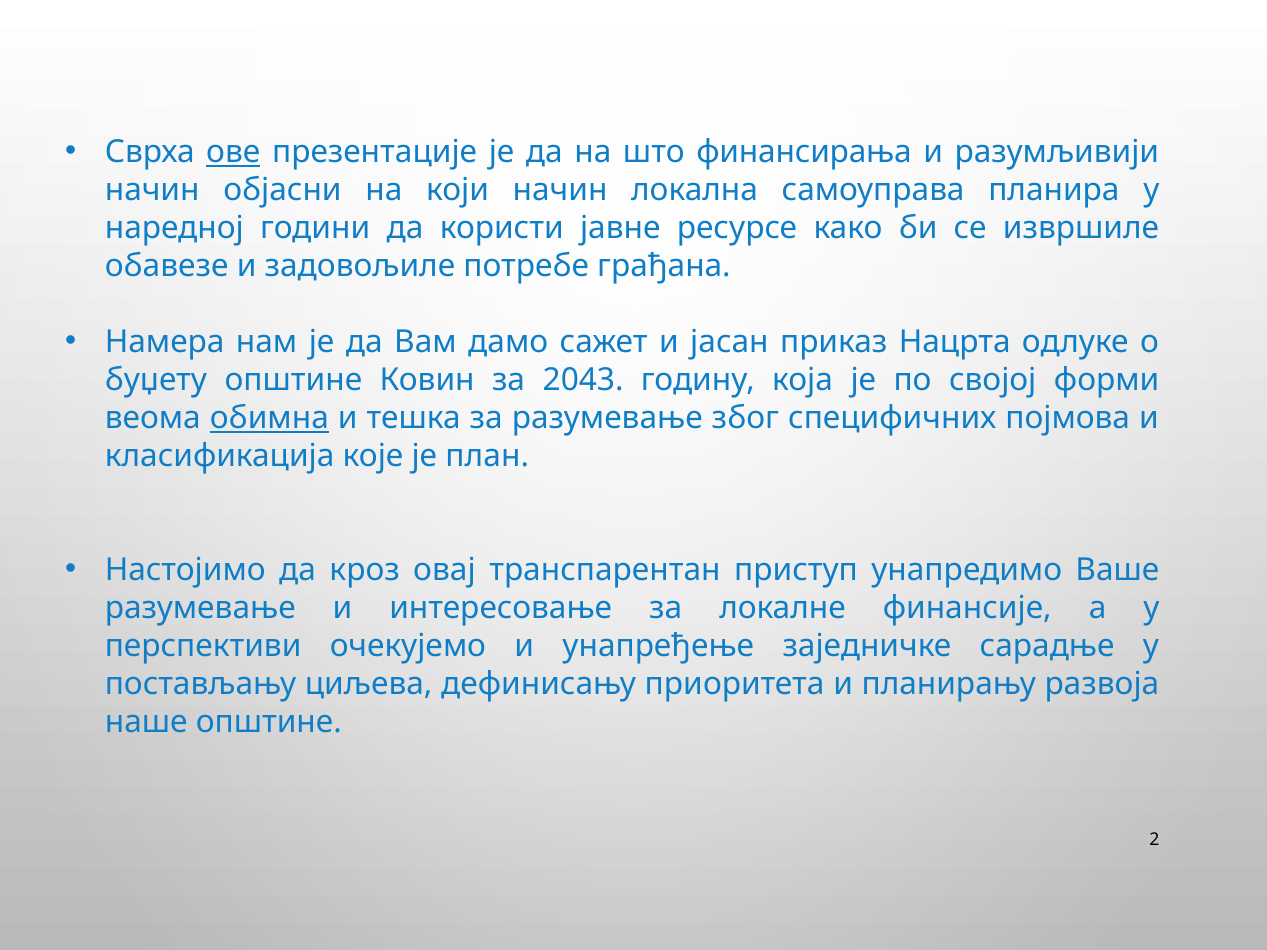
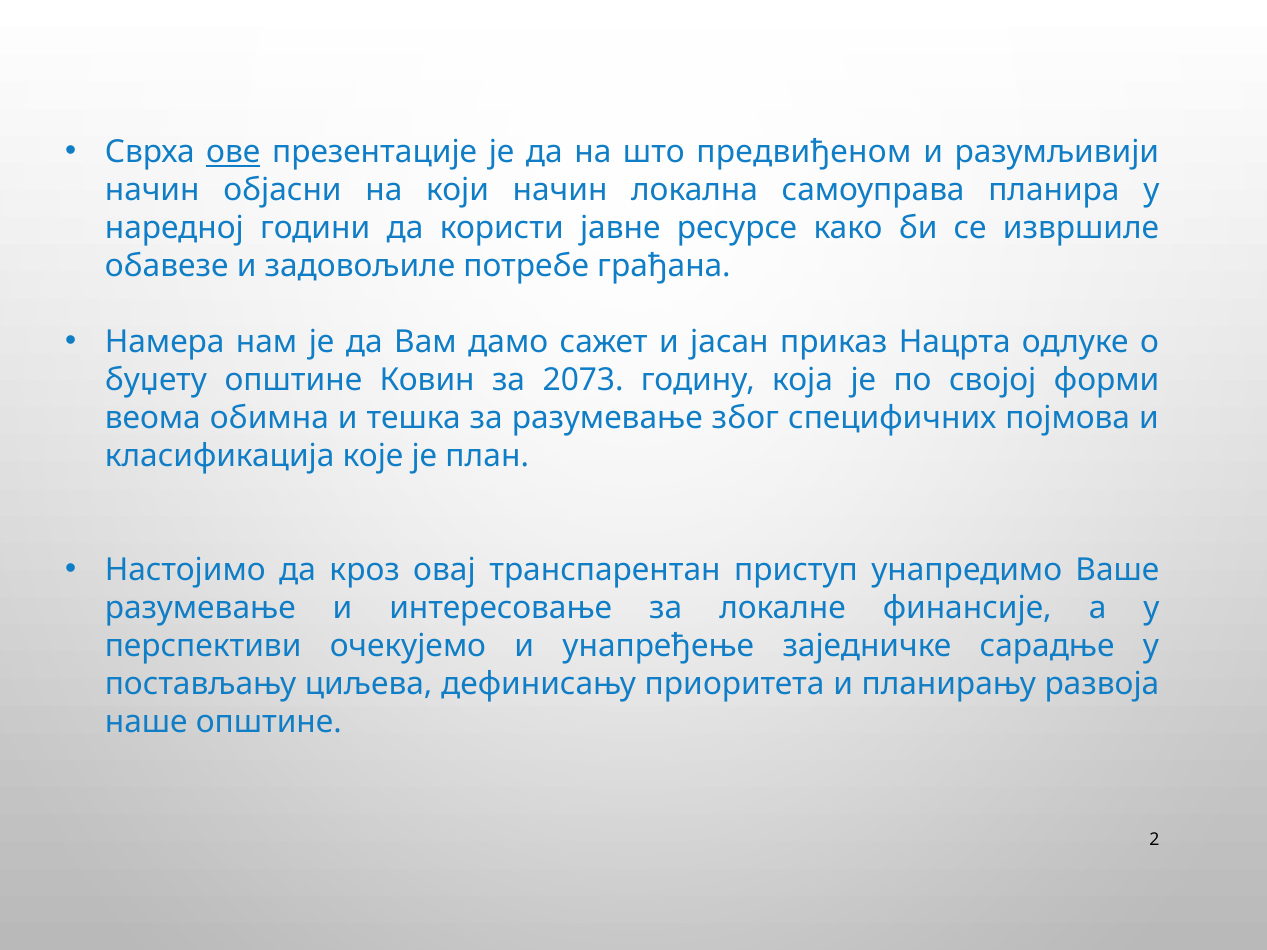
финансирања: финансирања -> предвиђеном (804, 152)
2043: 2043 -> 2073 (583, 380)
обимна underline: present -> none (269, 418)
